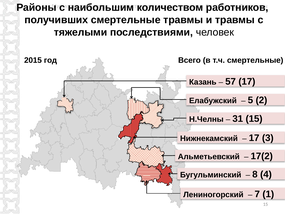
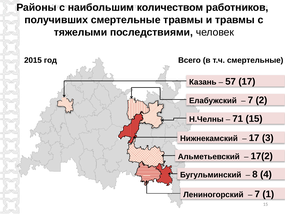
5: 5 -> 7 (250, 100)
31: 31 -> 71 (238, 119)
